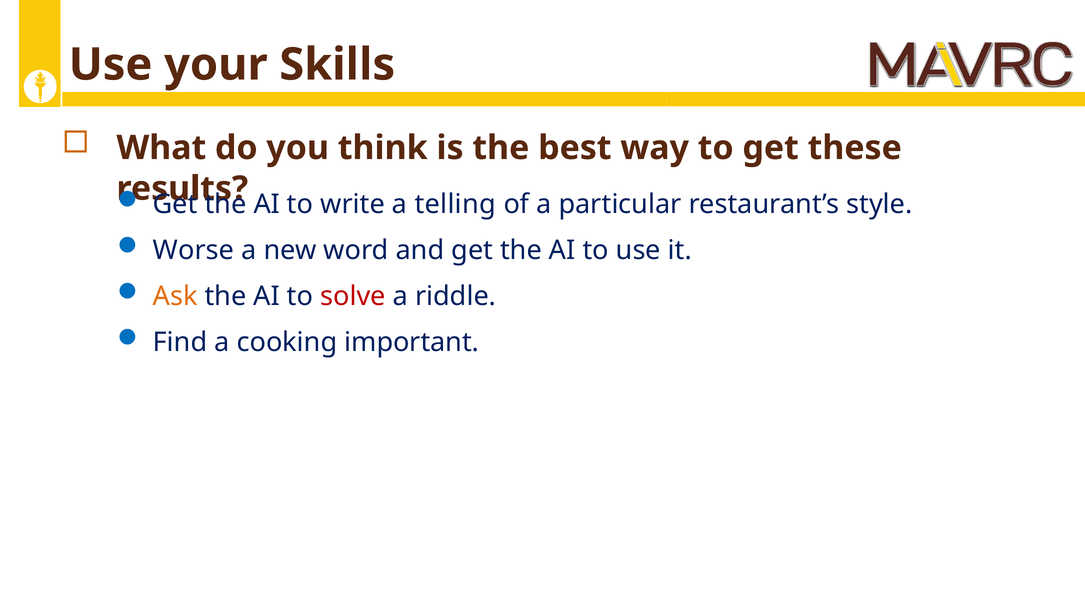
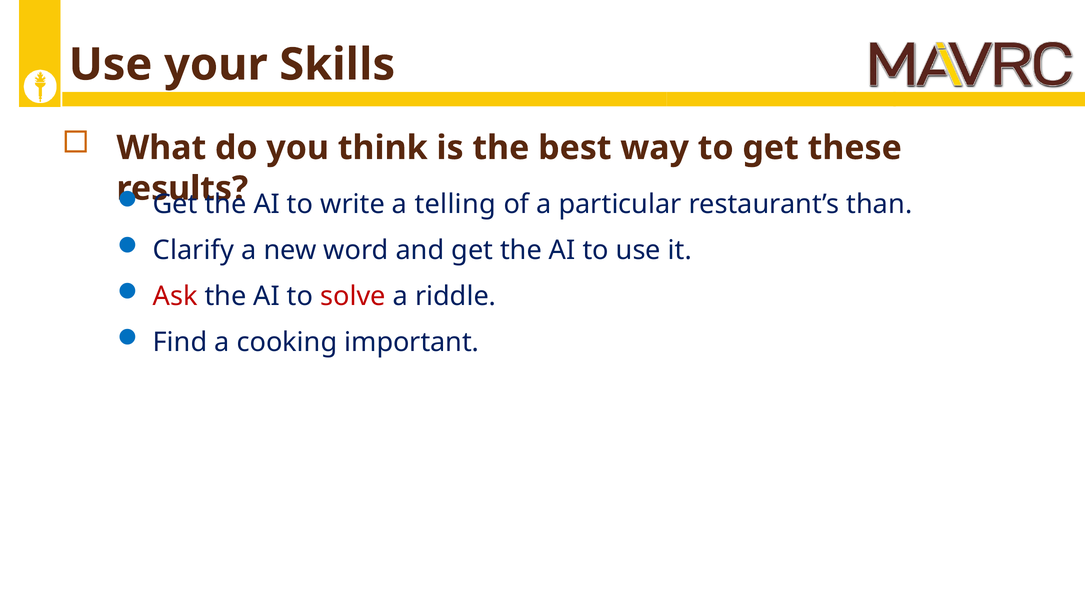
style: style -> than (879, 204)
Worse: Worse -> Clarify (193, 250)
Ask colour: orange -> red (175, 296)
